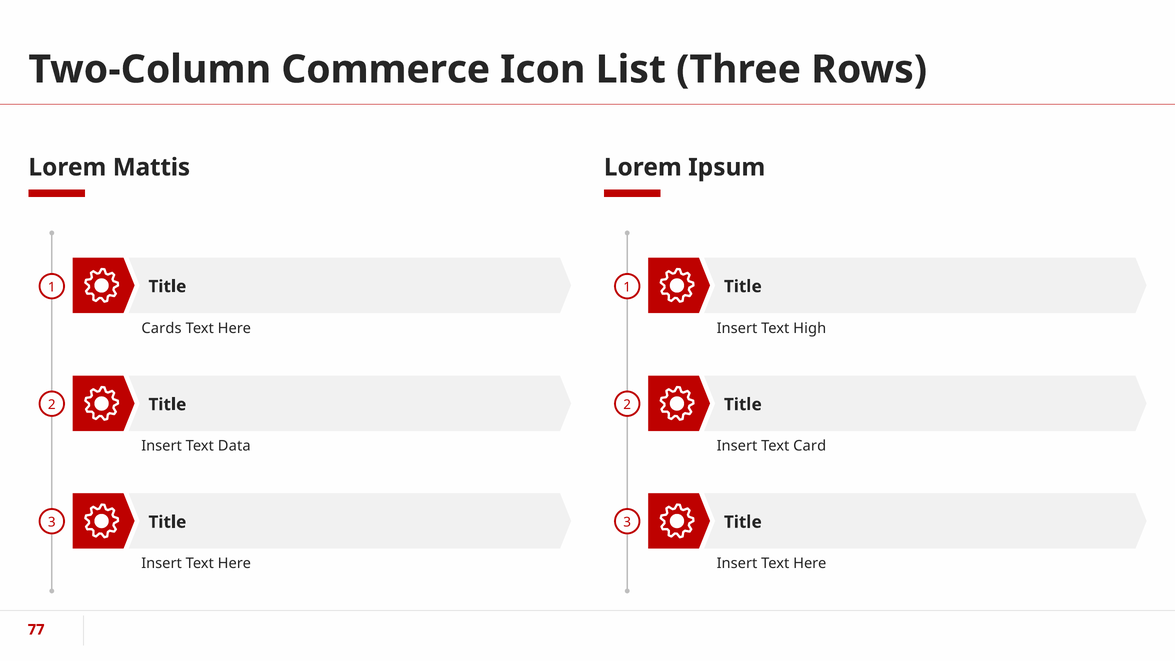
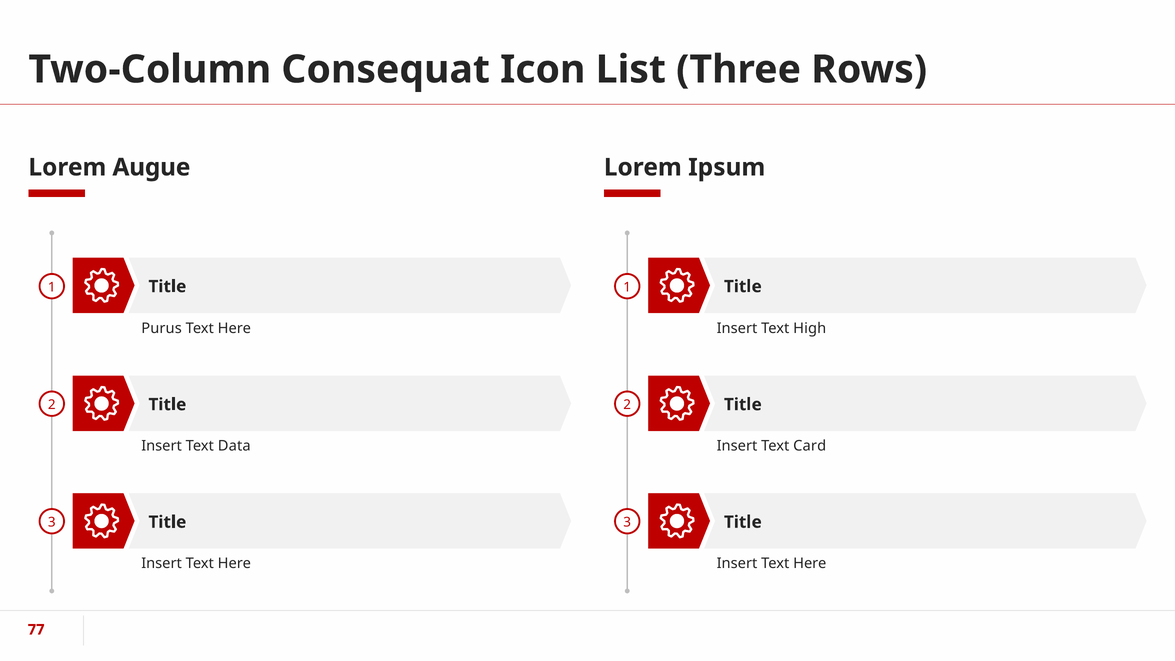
Commerce: Commerce -> Consequat (386, 70)
Mattis: Mattis -> Augue (151, 167)
Cards: Cards -> Purus (162, 328)
